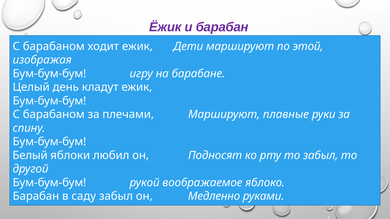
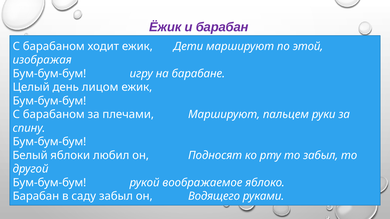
кладут: кладут -> лицом (100, 87)
плавные: плавные -> пальцем (286, 115)
Медленно: Медленно -> Водящего (214, 197)
